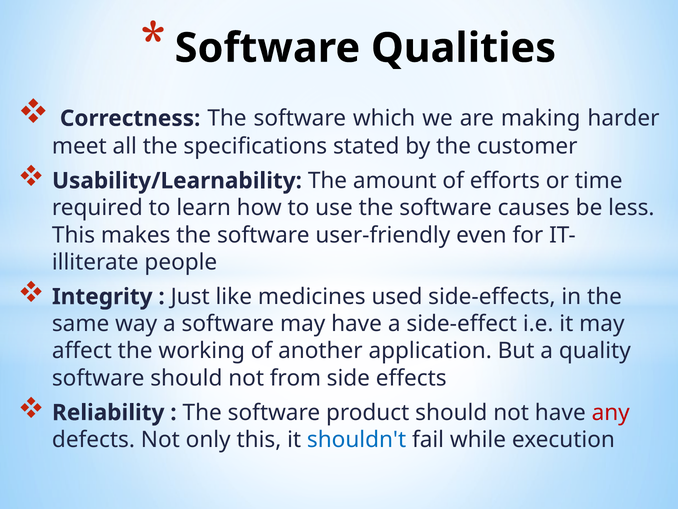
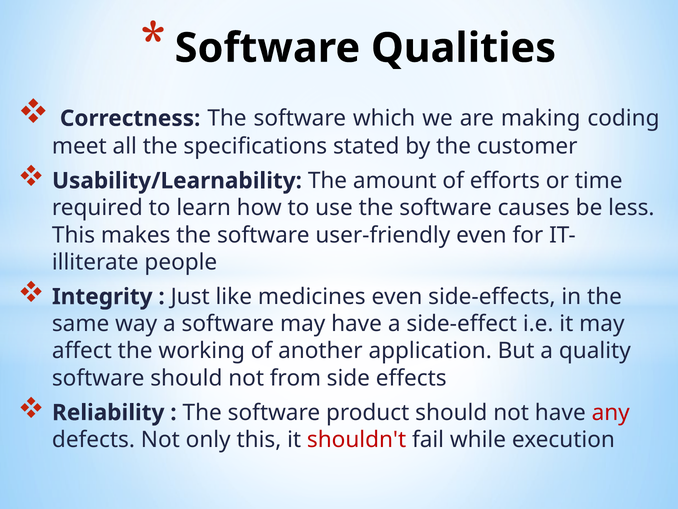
harder: harder -> coding (623, 118)
medicines used: used -> even (397, 296)
shouldn't colour: blue -> red (357, 439)
